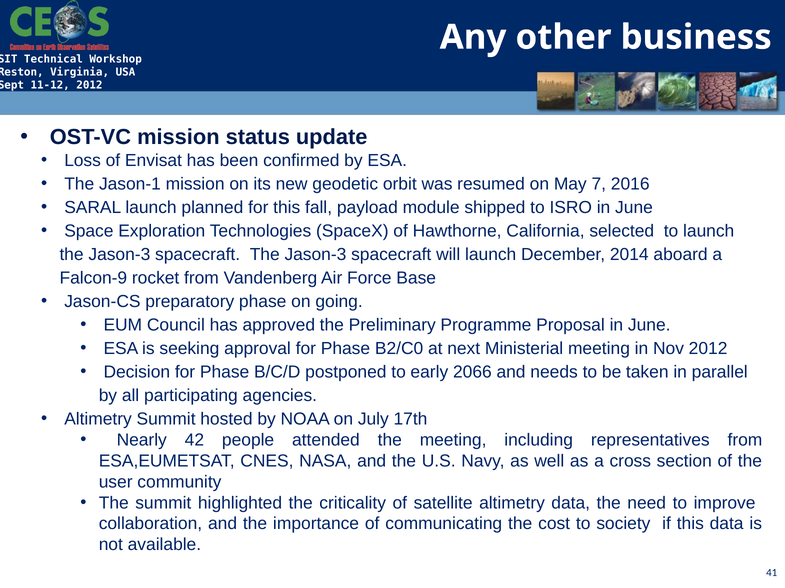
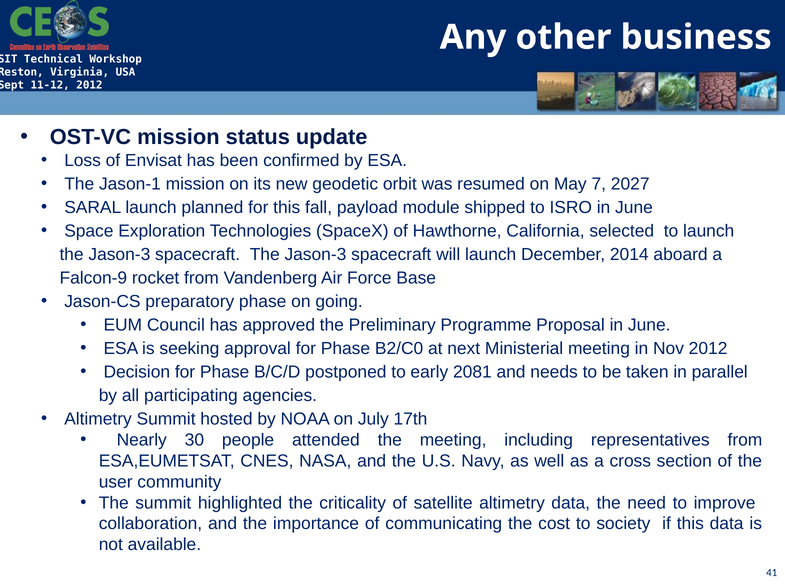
2016: 2016 -> 2027 (630, 184)
2066: 2066 -> 2081 (472, 373)
42: 42 -> 30 (194, 441)
